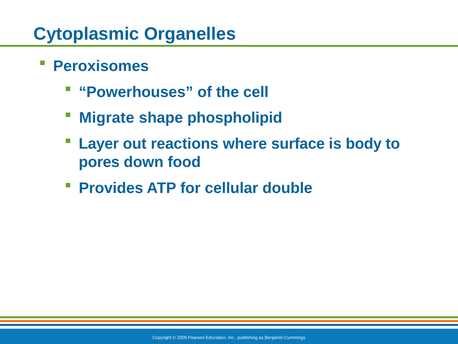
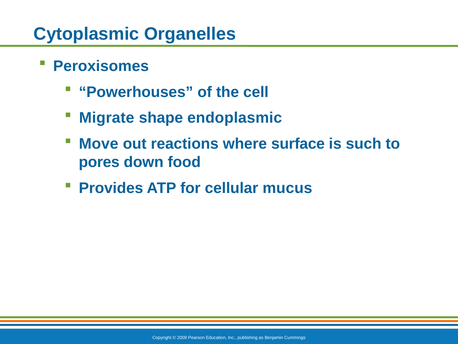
phospholipid: phospholipid -> endoplasmic (235, 118)
Layer: Layer -> Move (99, 144)
body: body -> such (364, 144)
double: double -> mucus (287, 188)
